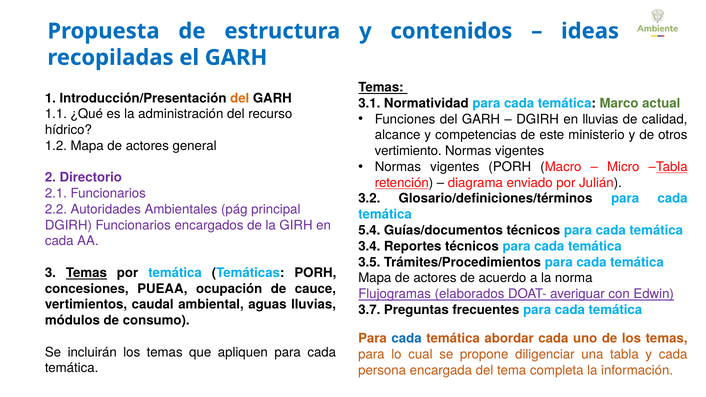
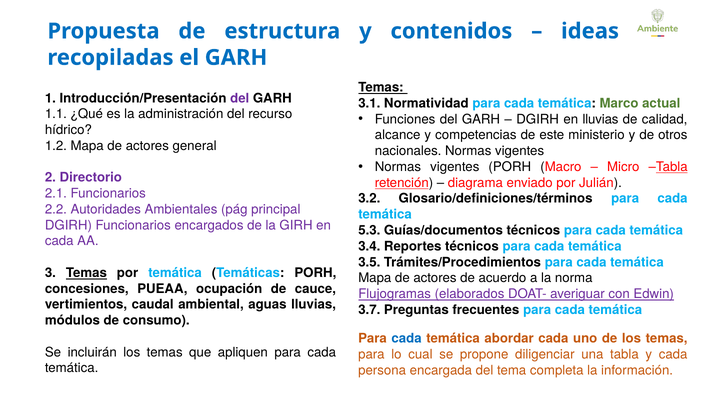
del colour: orange -> purple (240, 98)
vertimiento: vertimiento -> nacionales (408, 151)
5.4: 5.4 -> 5.3 (369, 230)
